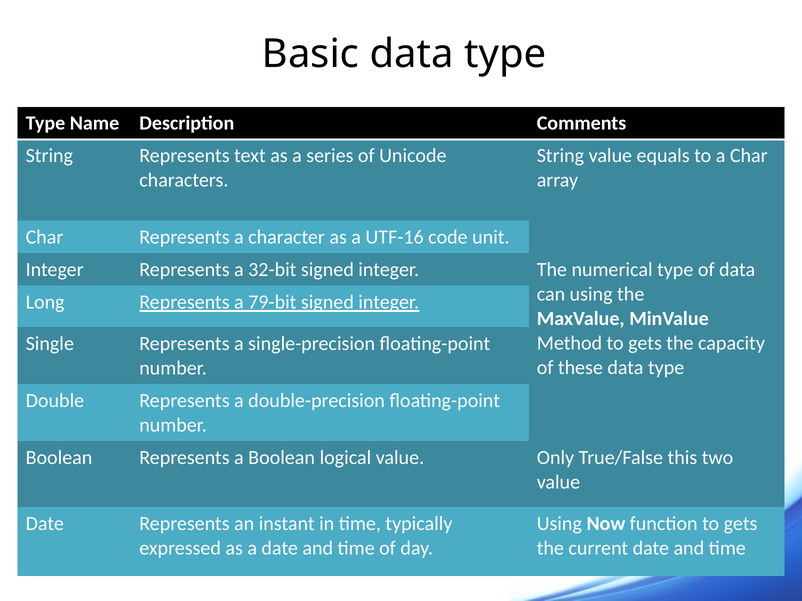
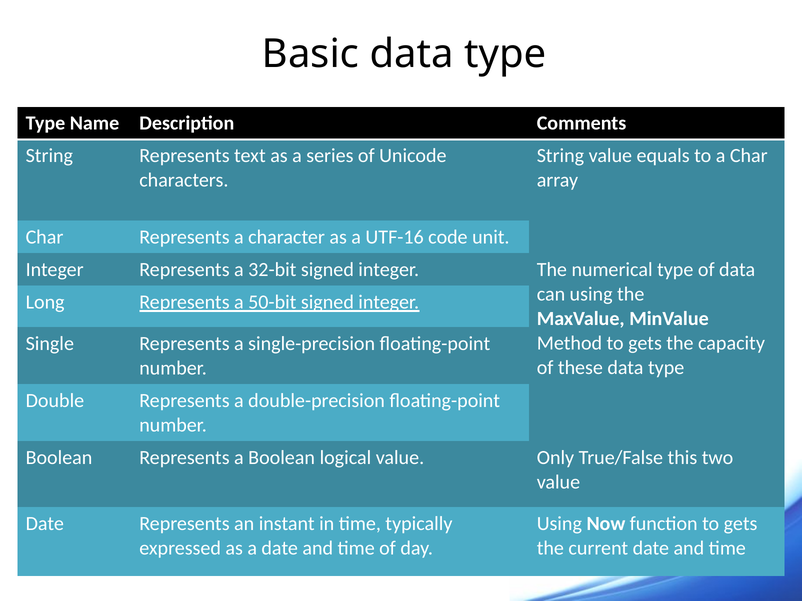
79-bit: 79-bit -> 50-bit (272, 302)
